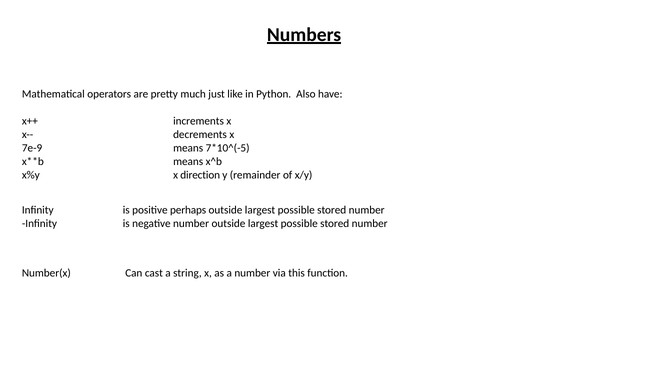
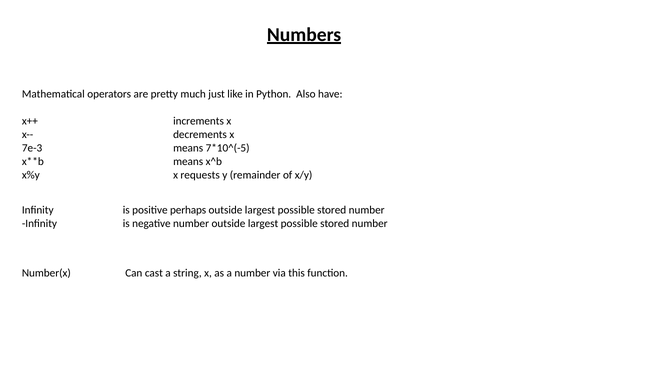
7e-9: 7e-9 -> 7e-3 (32, 148)
direction: direction -> requests (200, 175)
